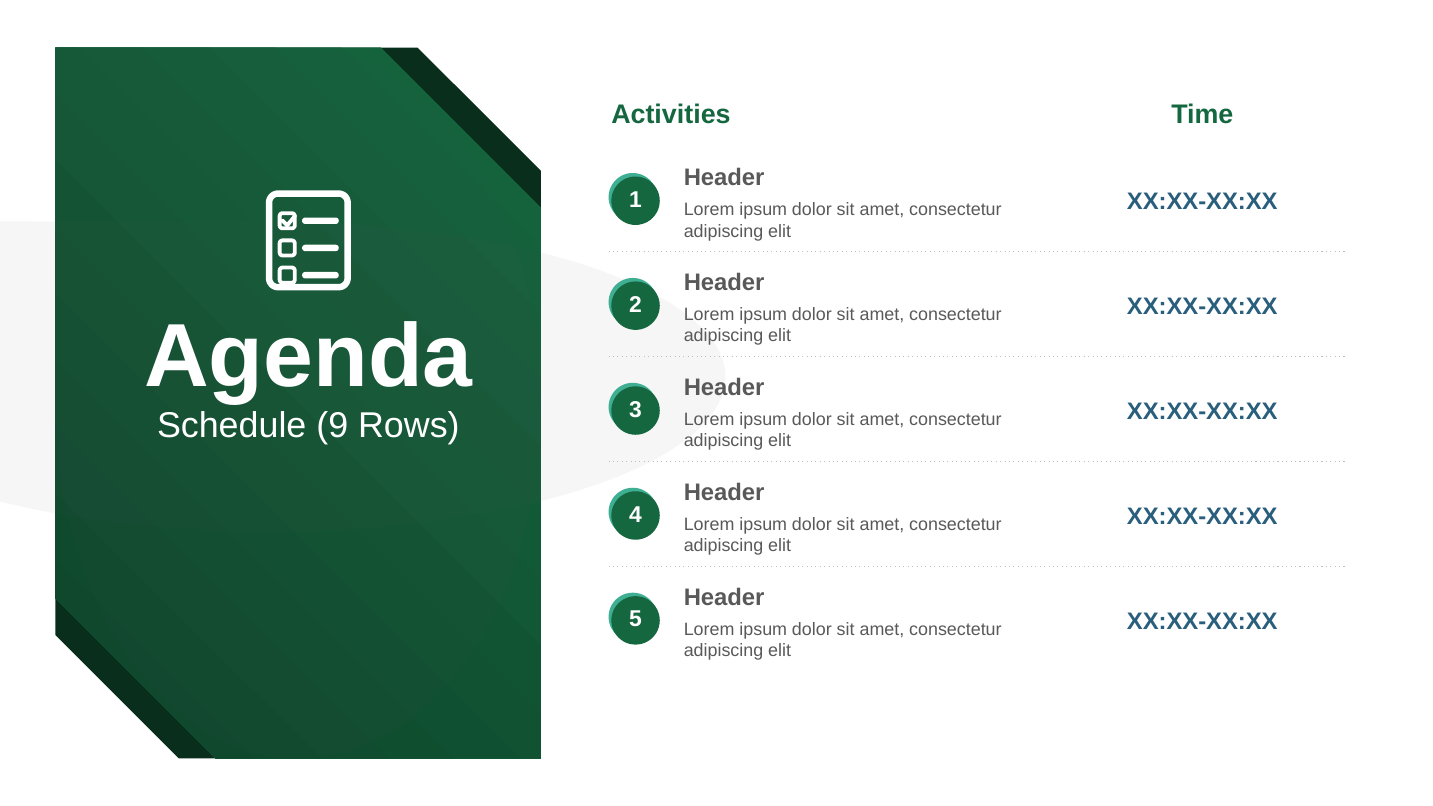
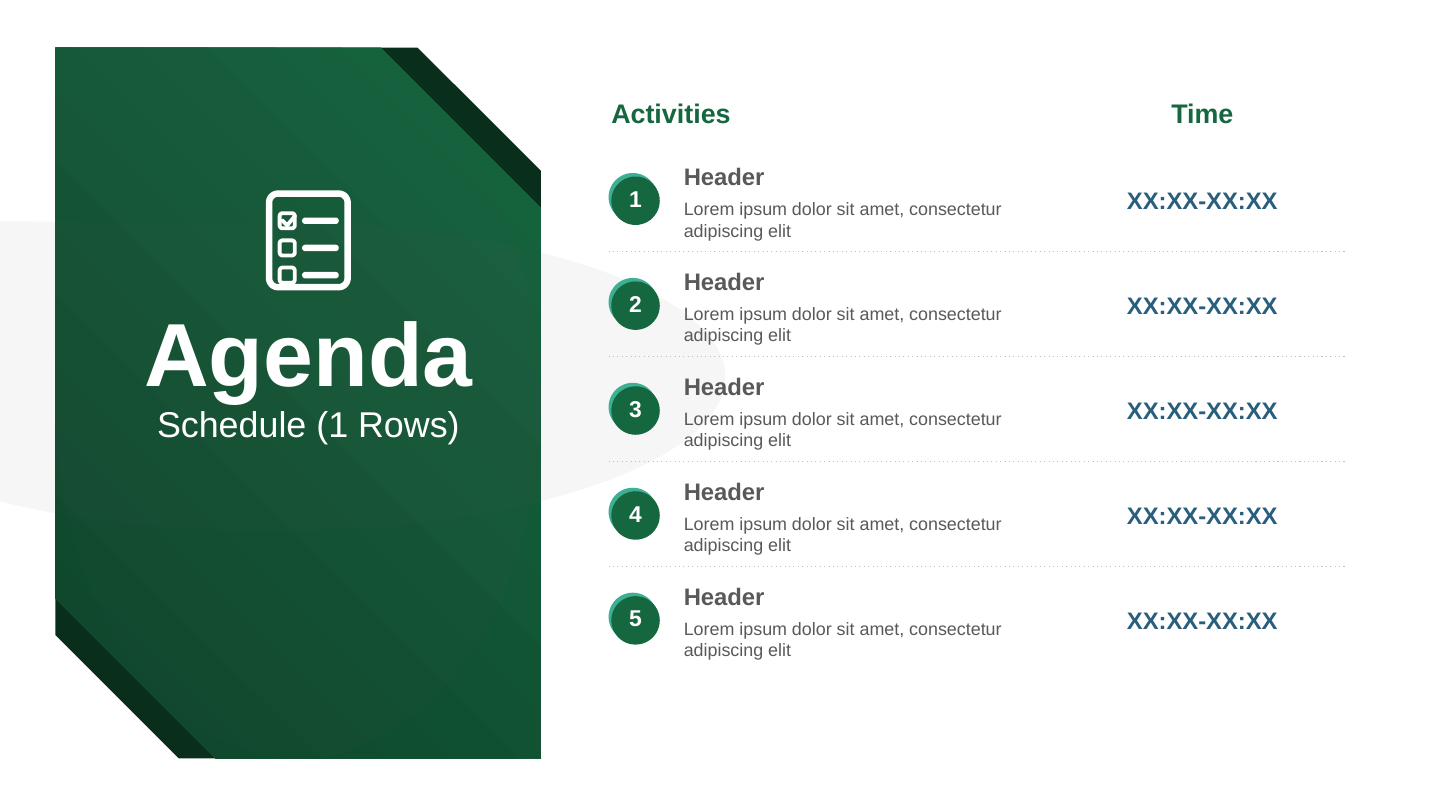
Schedule 9: 9 -> 1 (332, 425)
